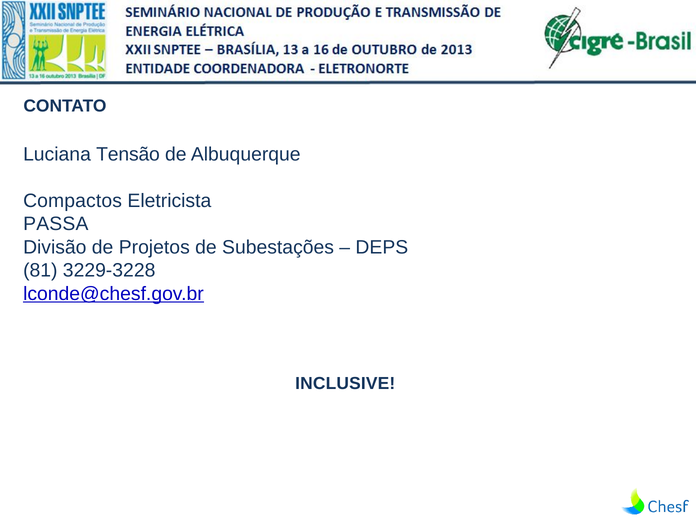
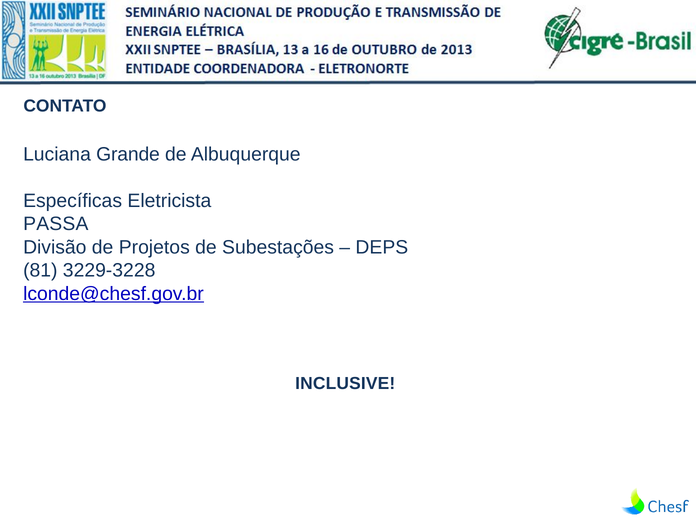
Tensão: Tensão -> Grande (128, 154)
Compactos: Compactos -> Específicas (73, 201)
